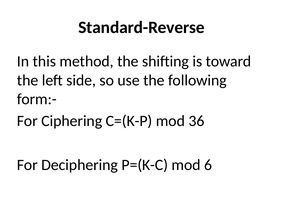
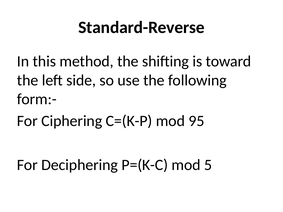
36: 36 -> 95 (196, 121)
6: 6 -> 5 (208, 165)
